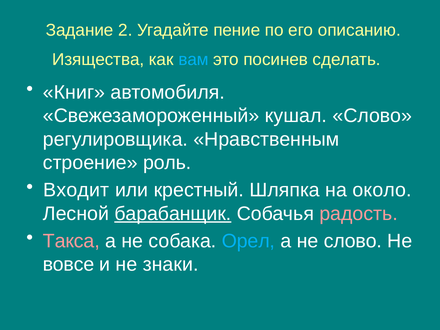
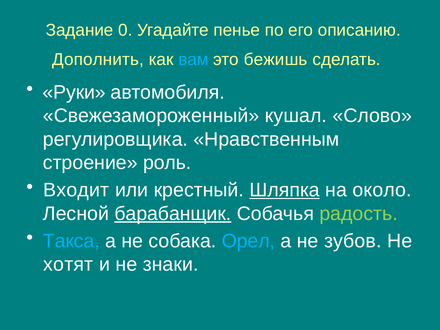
2: 2 -> 0 (125, 30)
пение: пение -> пенье (237, 30)
Изящества: Изящества -> Дополнить (98, 60)
посинев: посинев -> бежишь (276, 60)
Книг: Книг -> Руки (74, 92)
Шляпка underline: none -> present (285, 190)
радость colour: pink -> light green (359, 214)
Такса colour: pink -> light blue (71, 241)
не слово: слово -> зубов (353, 241)
вовсе: вовсе -> хотят (68, 264)
